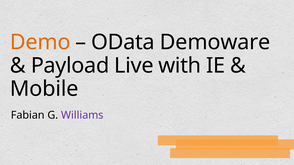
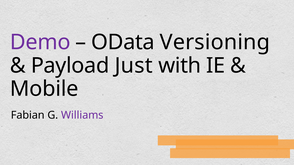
Demo colour: orange -> purple (40, 42)
Demoware: Demoware -> Versioning (215, 42)
Live: Live -> Just (134, 66)
